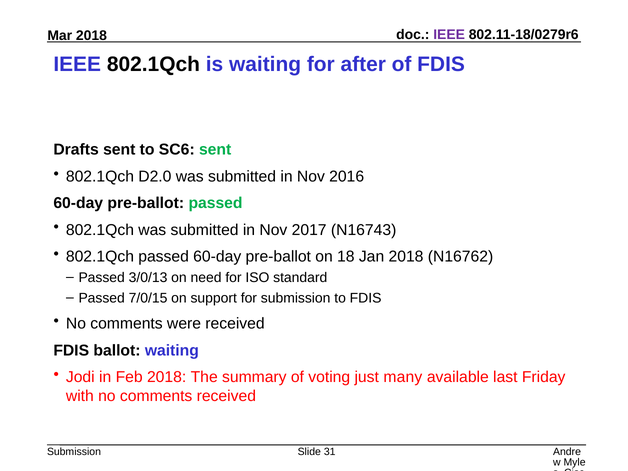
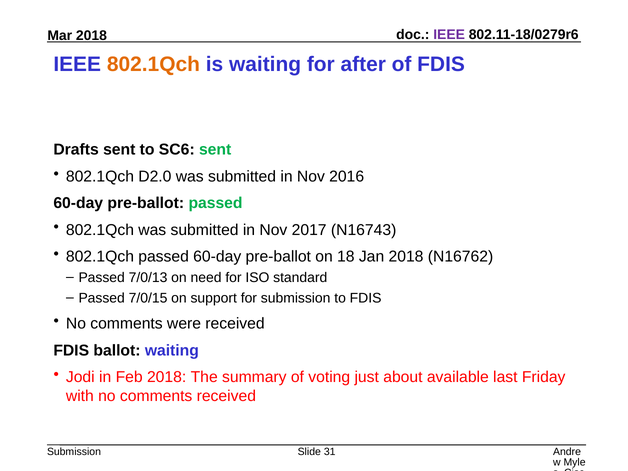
802.1Qch colour: black -> orange (153, 64)
3/0/13: 3/0/13 -> 7/0/13 (148, 278)
many: many -> about (403, 377)
